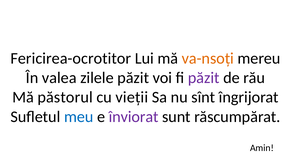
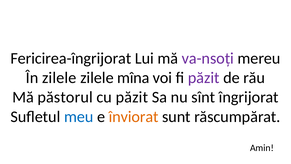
Fericirea-ocrotitor: Fericirea-ocrotitor -> Fericirea-îngrijorat (71, 58)
va-nsoți colour: orange -> purple (208, 58)
În valea: valea -> zilele (59, 78)
zilele păzit: păzit -> mîna (133, 78)
cu vieții: vieții -> păzit (132, 97)
înviorat colour: purple -> orange (134, 116)
